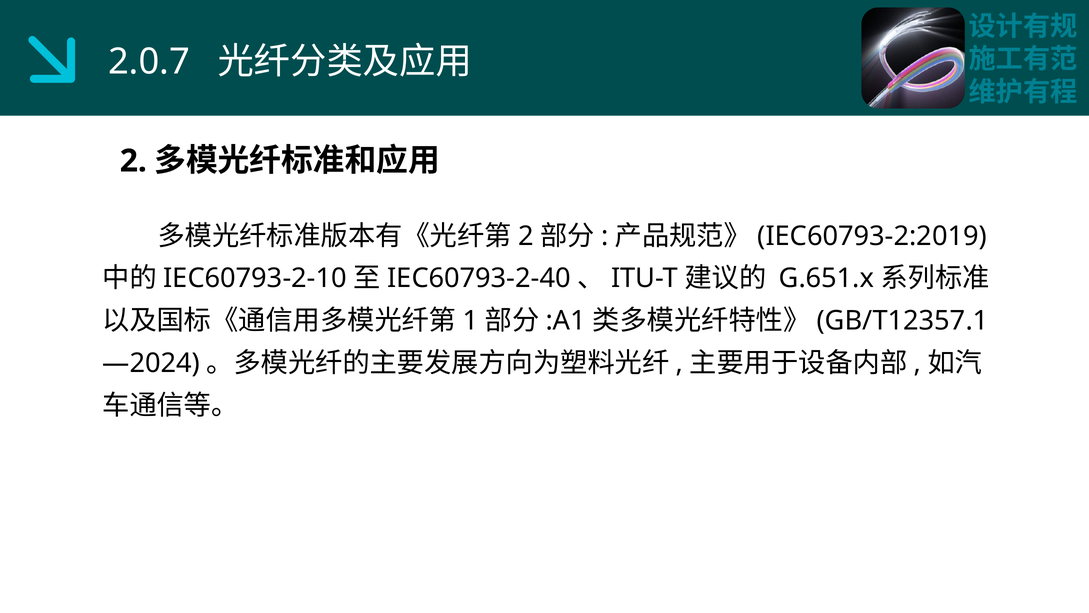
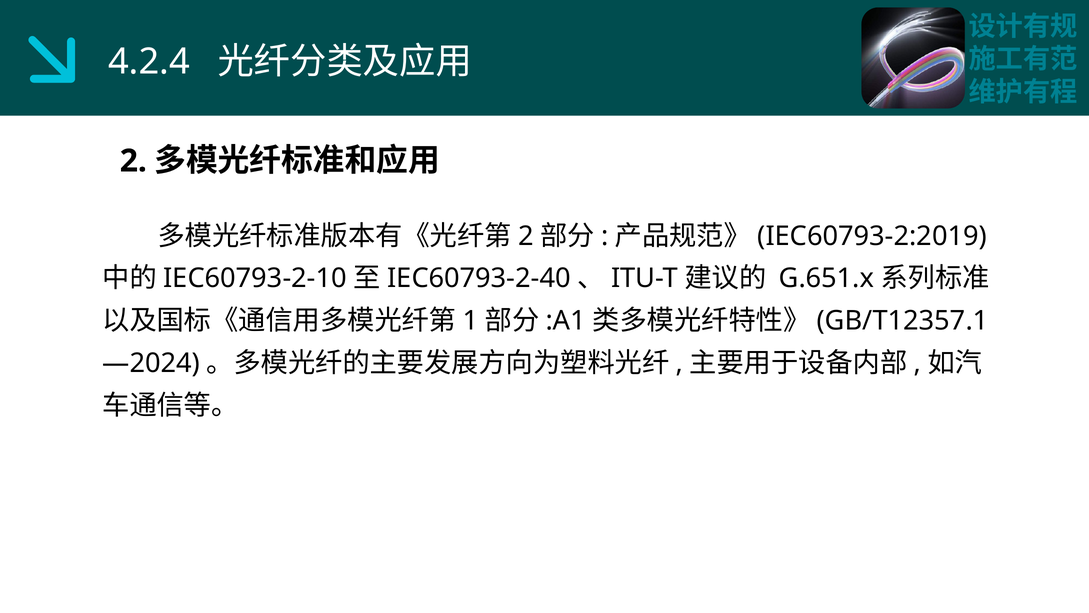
2.0.7: 2.0.7 -> 4.2.4 (149, 62)
